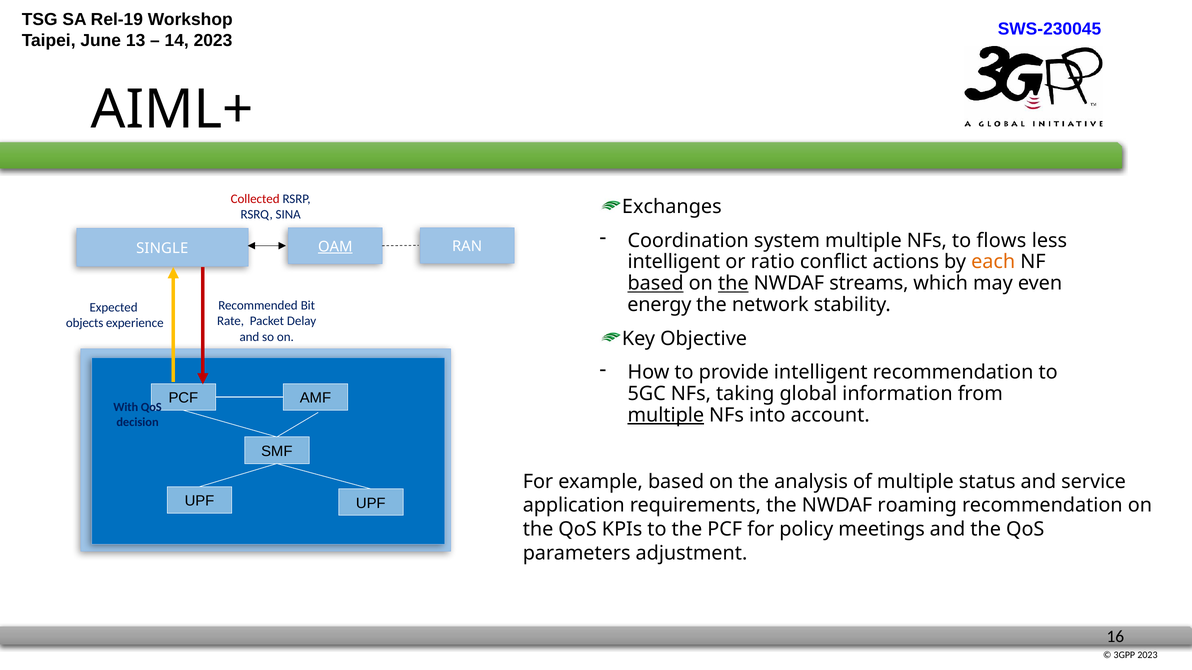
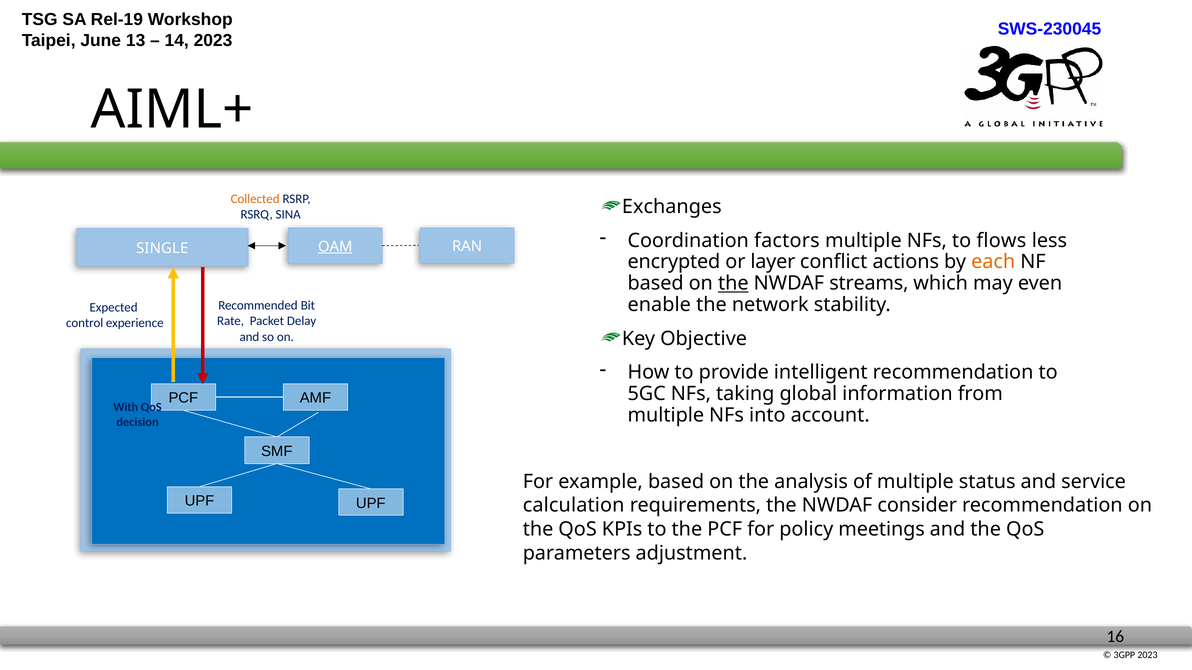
Collected colour: red -> orange (255, 199)
system: system -> factors (787, 241)
intelligent: intelligent -> encrypted (674, 262)
ratio: ratio -> layer (773, 262)
based underline: present -> none (656, 284)
energy: energy -> enable (659, 305)
objects: objects -> control (85, 323)
multiple underline: present -> none (666, 416)
application: application -> calculation (574, 506)
roaming: roaming -> consider (917, 506)
